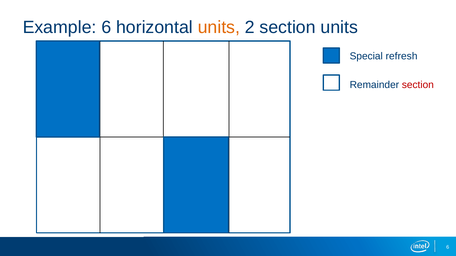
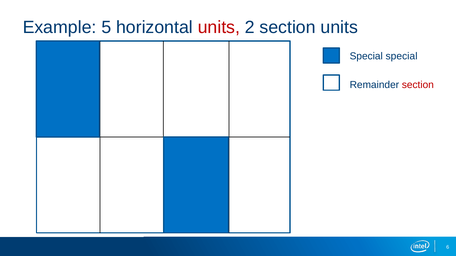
Example 6: 6 -> 5 (106, 27)
units colour: orange -> red (219, 27)
Special refresh: refresh -> special (402, 56)
